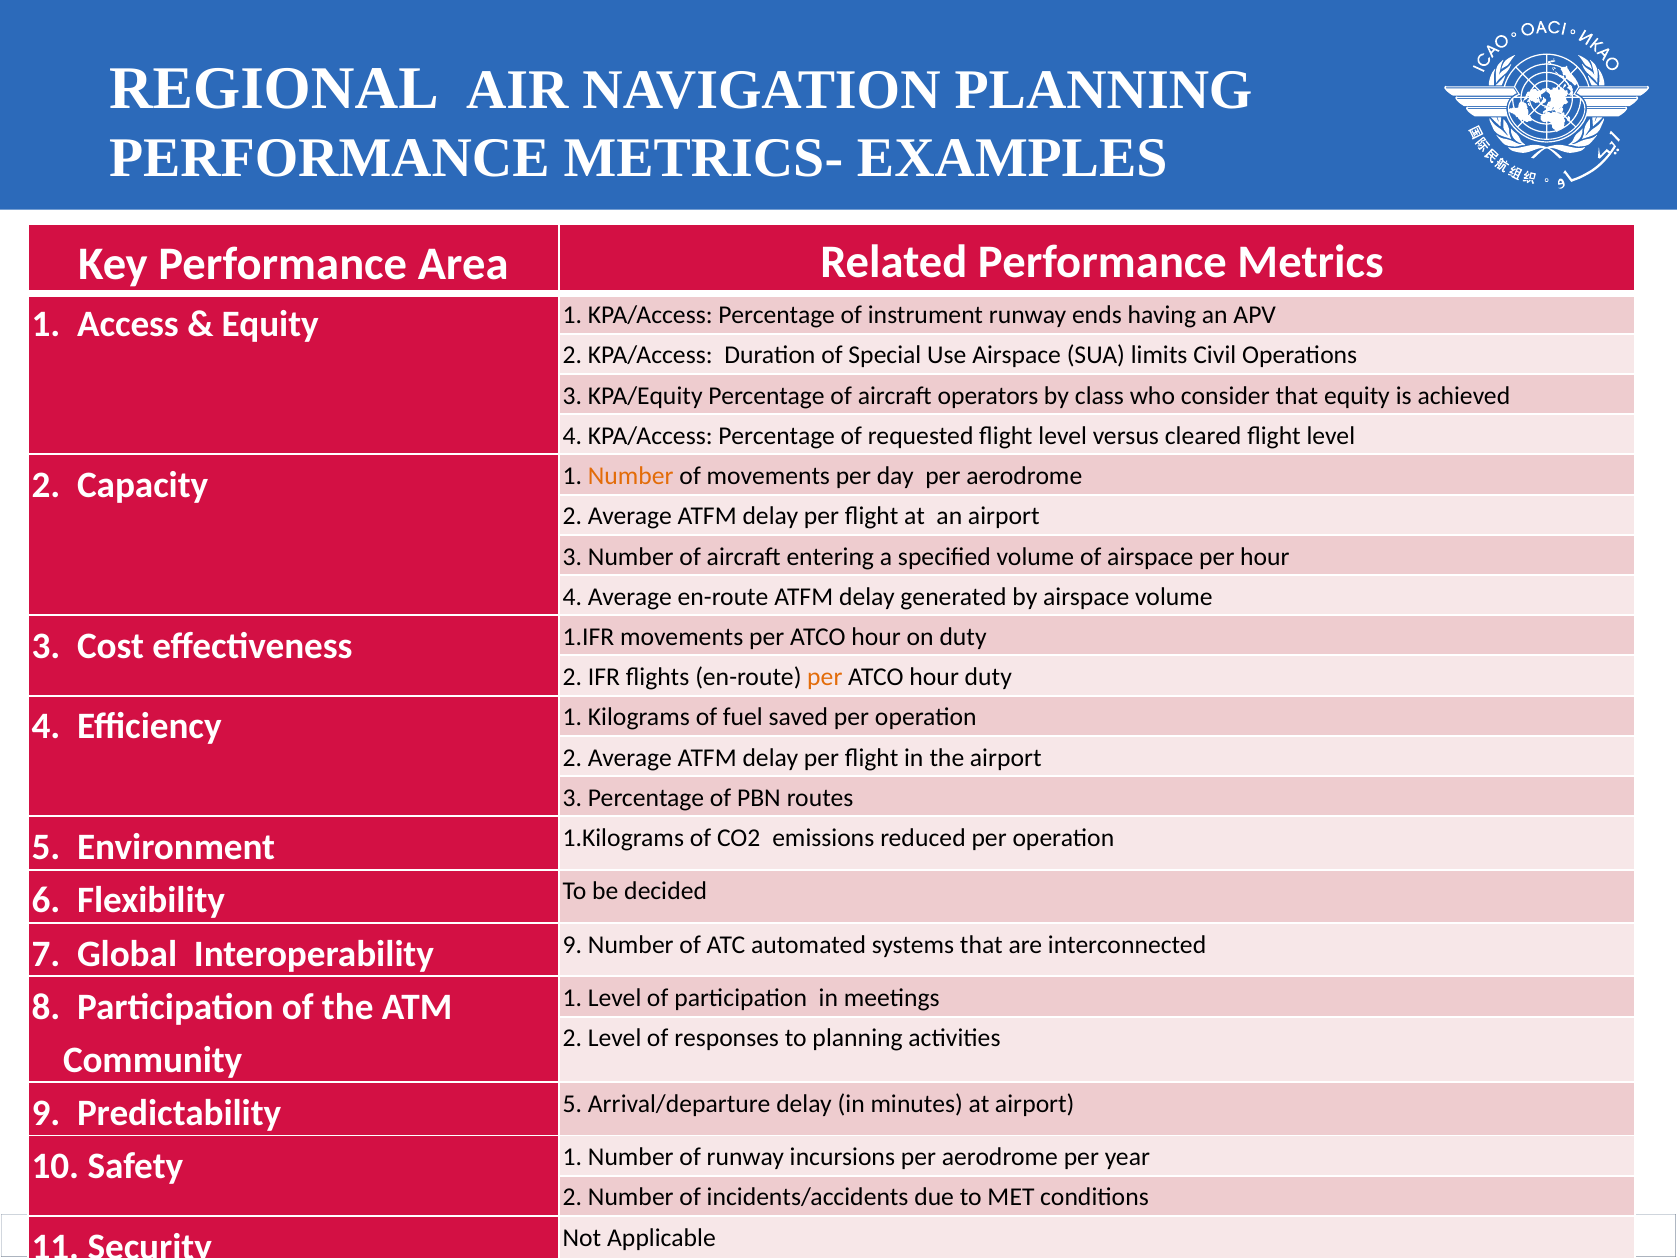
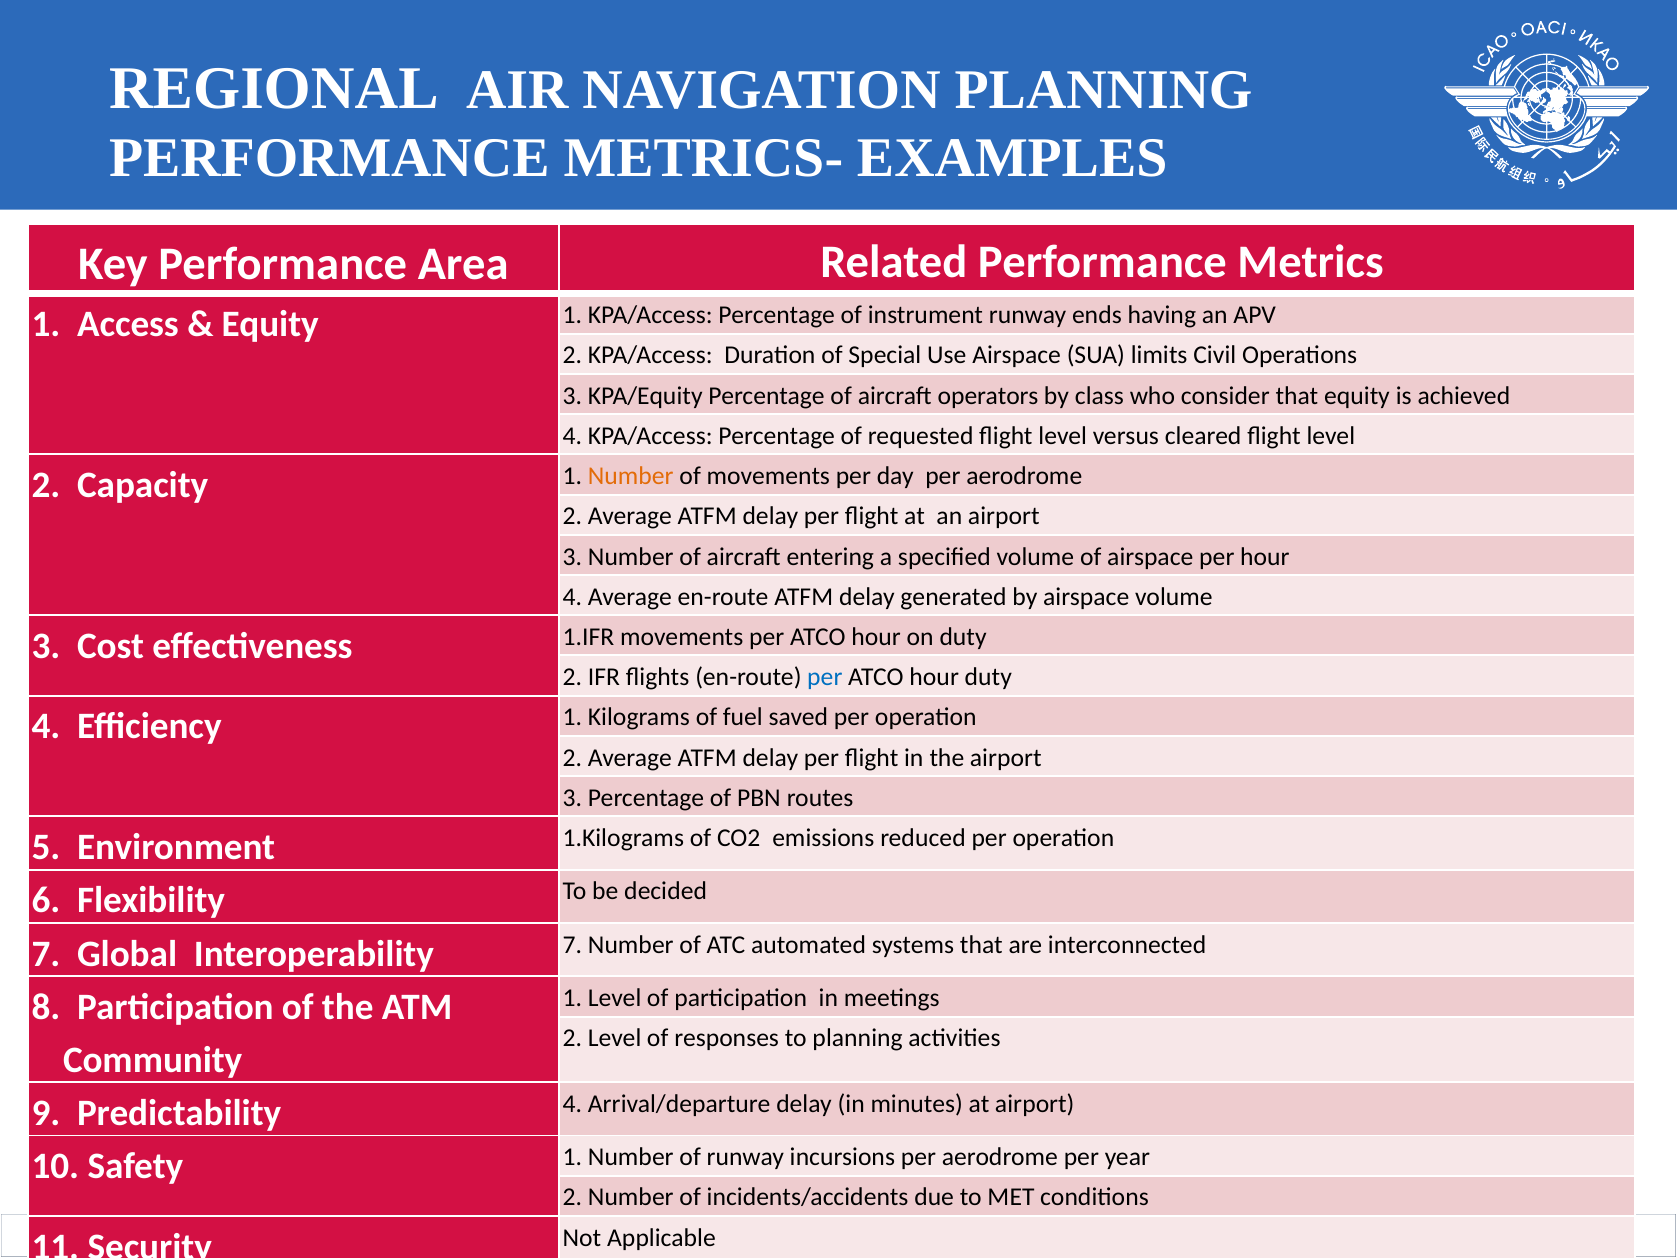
per colour: orange -> blue (825, 677)
Interoperability 9: 9 -> 7 (572, 945)
Predictability 5: 5 -> 4 (572, 1104)
